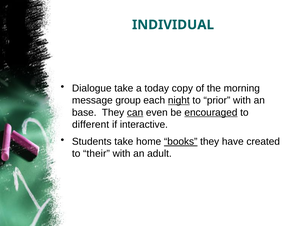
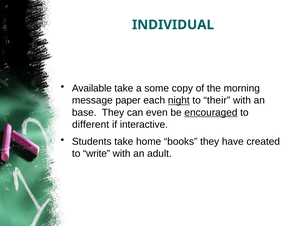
Dialogue: Dialogue -> Available (92, 88)
today: today -> some (157, 88)
group: group -> paper (128, 100)
prior: prior -> their (217, 100)
can underline: present -> none (135, 112)
books underline: present -> none (181, 141)
their: their -> write (97, 153)
